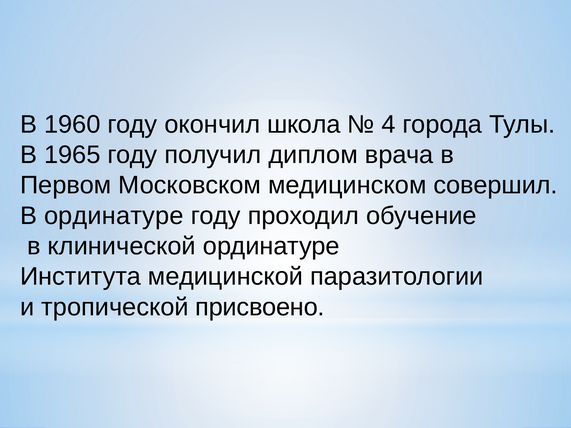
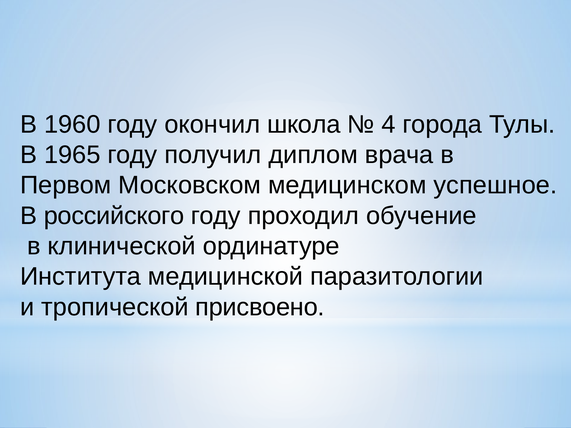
совершил: совершил -> успешное (495, 185)
В ординатуре: ординатуре -> российского (114, 216)
